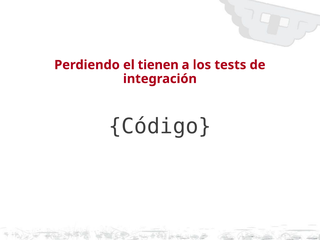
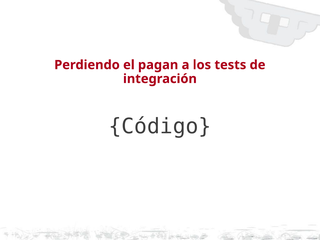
tienen: tienen -> pagan (158, 65)
